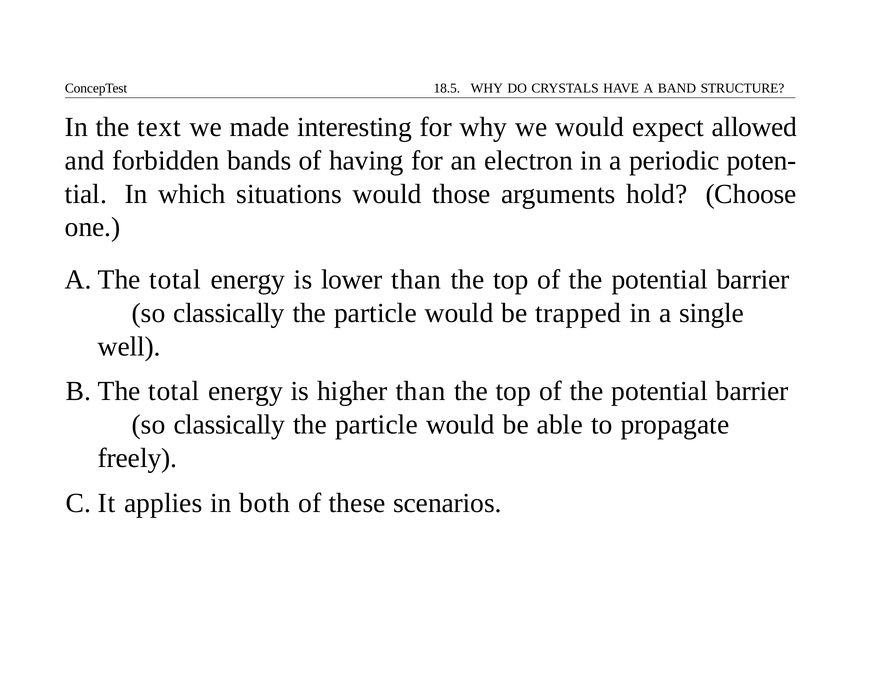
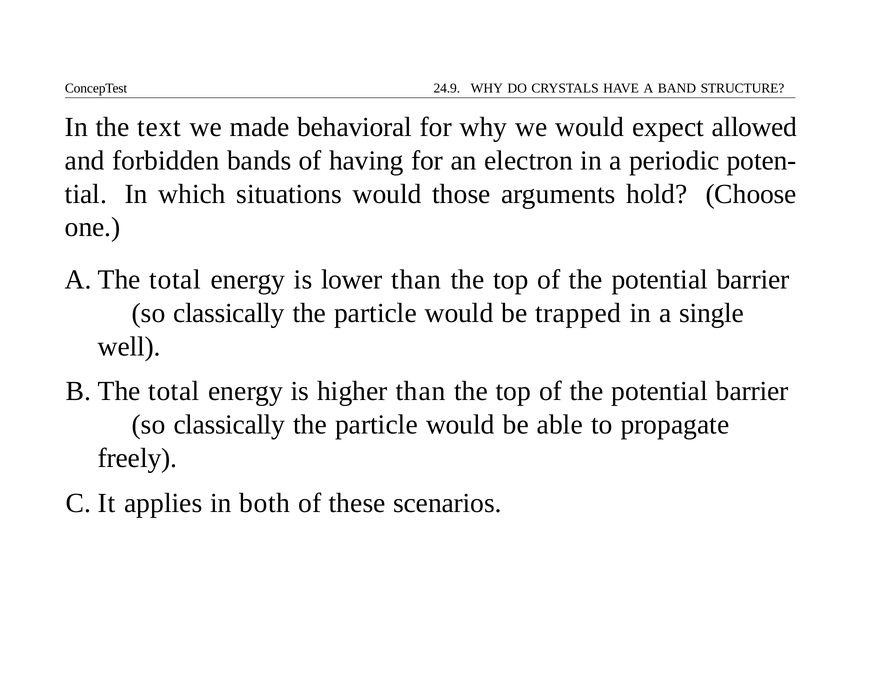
18.5: 18.5 -> 24.9 (447, 88)
interesting: interesting -> behavioral (355, 127)
